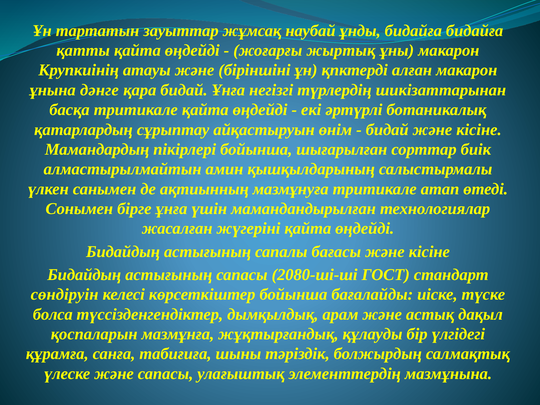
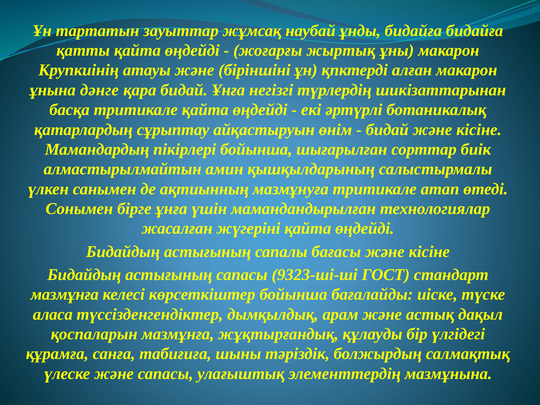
2080-шi-шi: 2080-шi-шi -> 9323-шi-шi (315, 275)
сөндiруiн: сөндiруiн -> мазмұнға (65, 294)
болса: болса -> аласа (53, 314)
